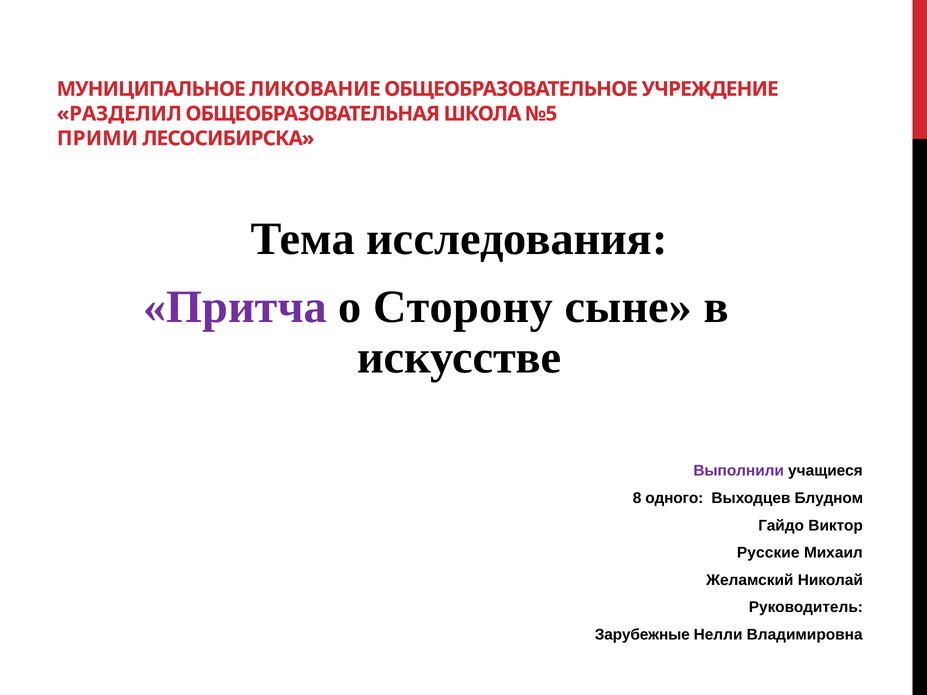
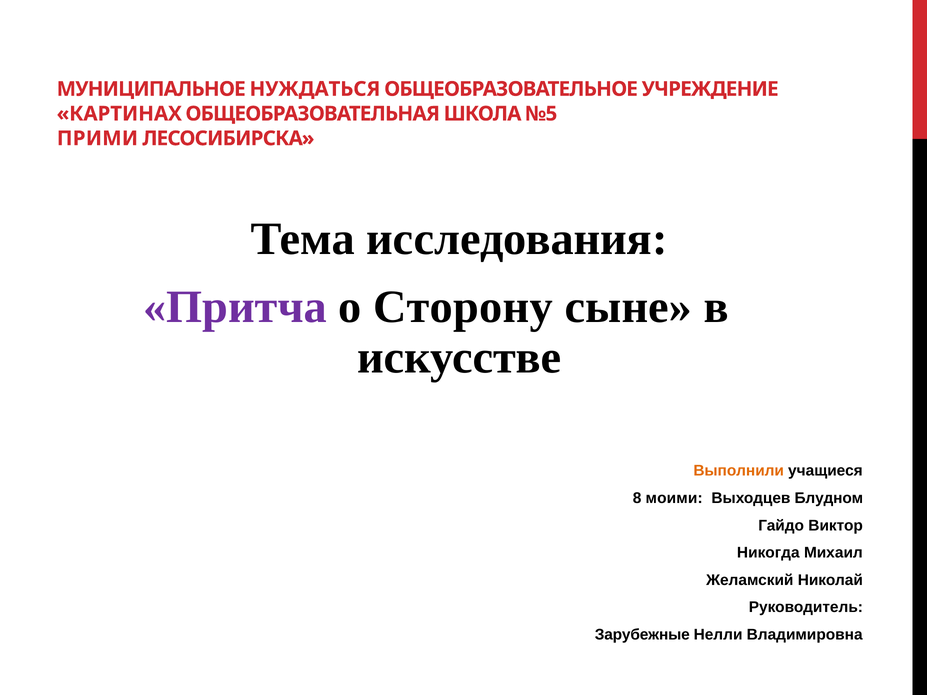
ЛИКОВАНИЕ: ЛИКОВАНИЕ -> НУЖДАТЬСЯ (315, 89)
РАЗДЕЛИЛ: РАЗДЕЛИЛ -> КАРТИНАХ (119, 114)
Выполнили colour: purple -> orange (739, 471)
одного: одного -> моими (674, 498)
Русские: Русские -> Никогда (768, 553)
